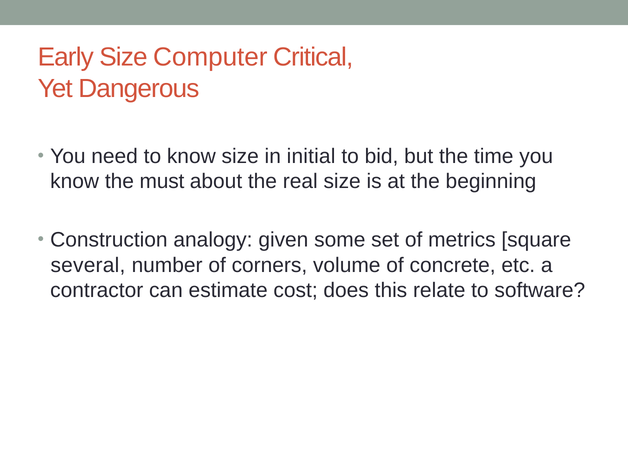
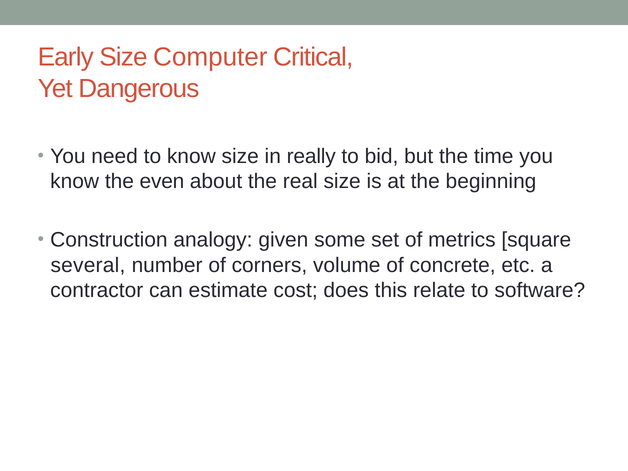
initial: initial -> really (311, 156)
must: must -> even (162, 181)
